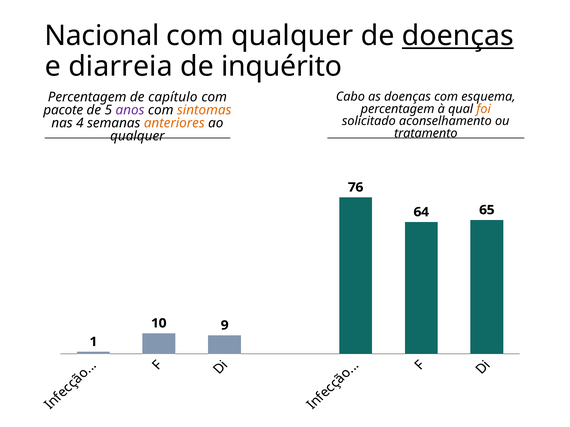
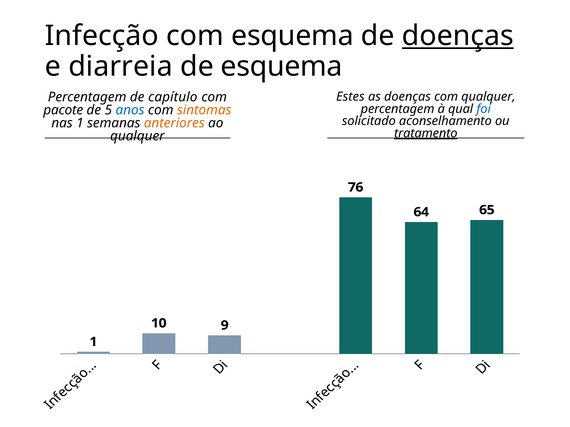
Nacional: Nacional -> Infecção (102, 36)
com qualquer: qualquer -> esquema (292, 36)
de inquérito: inquérito -> esquema (282, 67)
Cabo: Cabo -> Estes (350, 97)
com esquema: esquema -> qualquer (488, 97)
foi colour: orange -> blue (484, 109)
anos colour: purple -> blue (130, 110)
nas 4: 4 -> 1 (80, 123)
tratamento underline: none -> present (426, 134)
